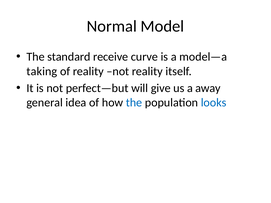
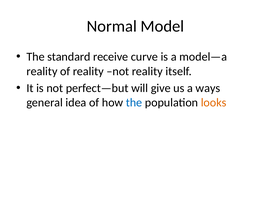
taking: taking -> reality (42, 71)
away: away -> ways (208, 88)
looks colour: blue -> orange (214, 103)
